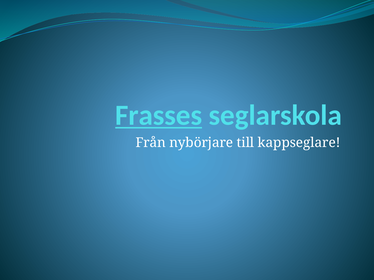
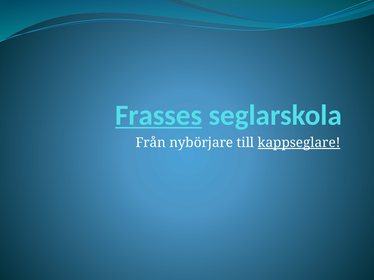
kappseglare underline: none -> present (299, 143)
